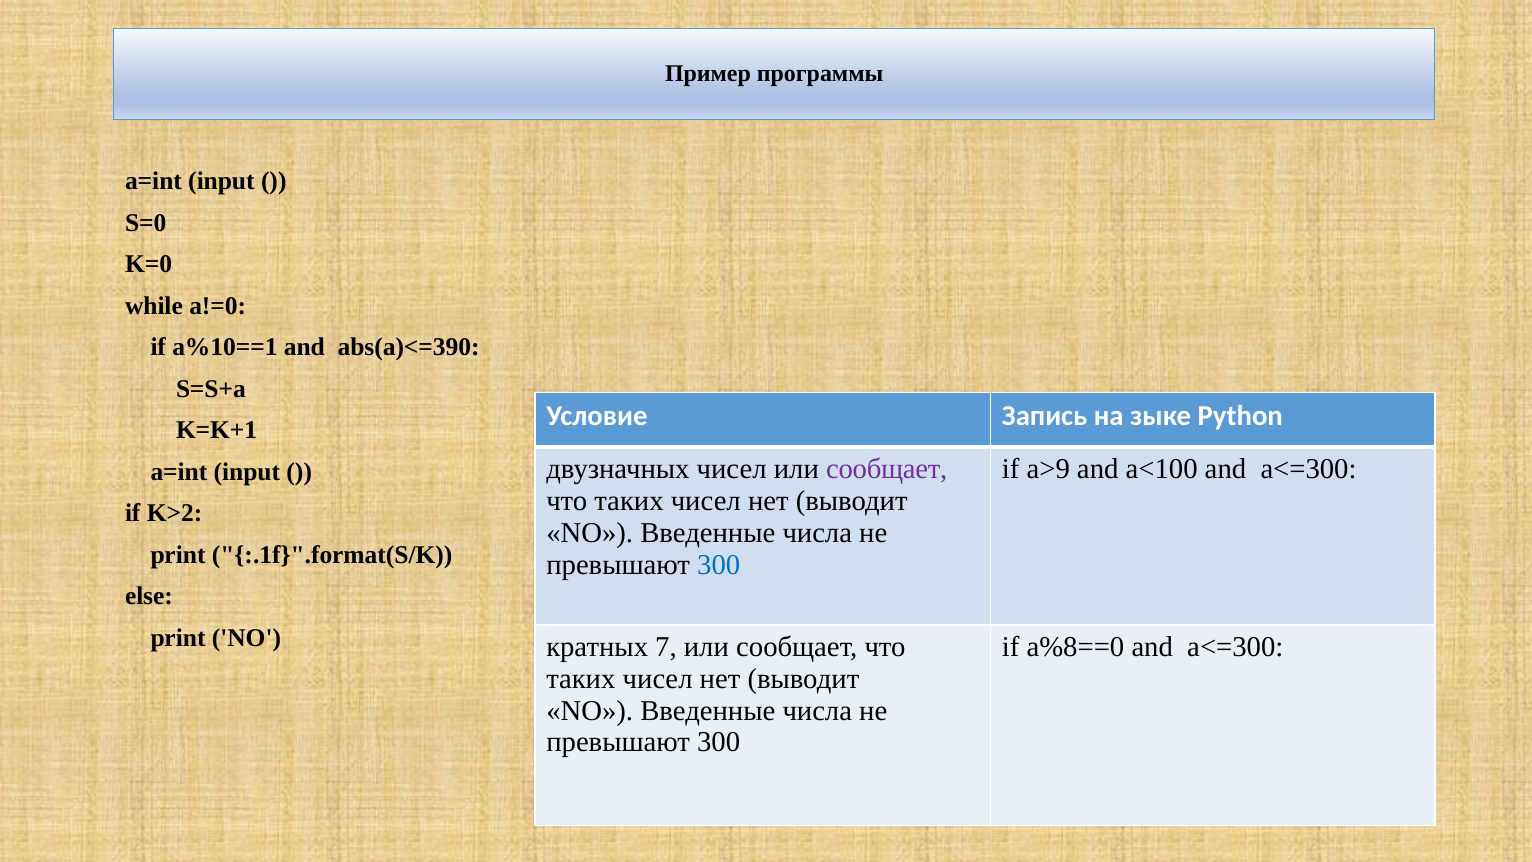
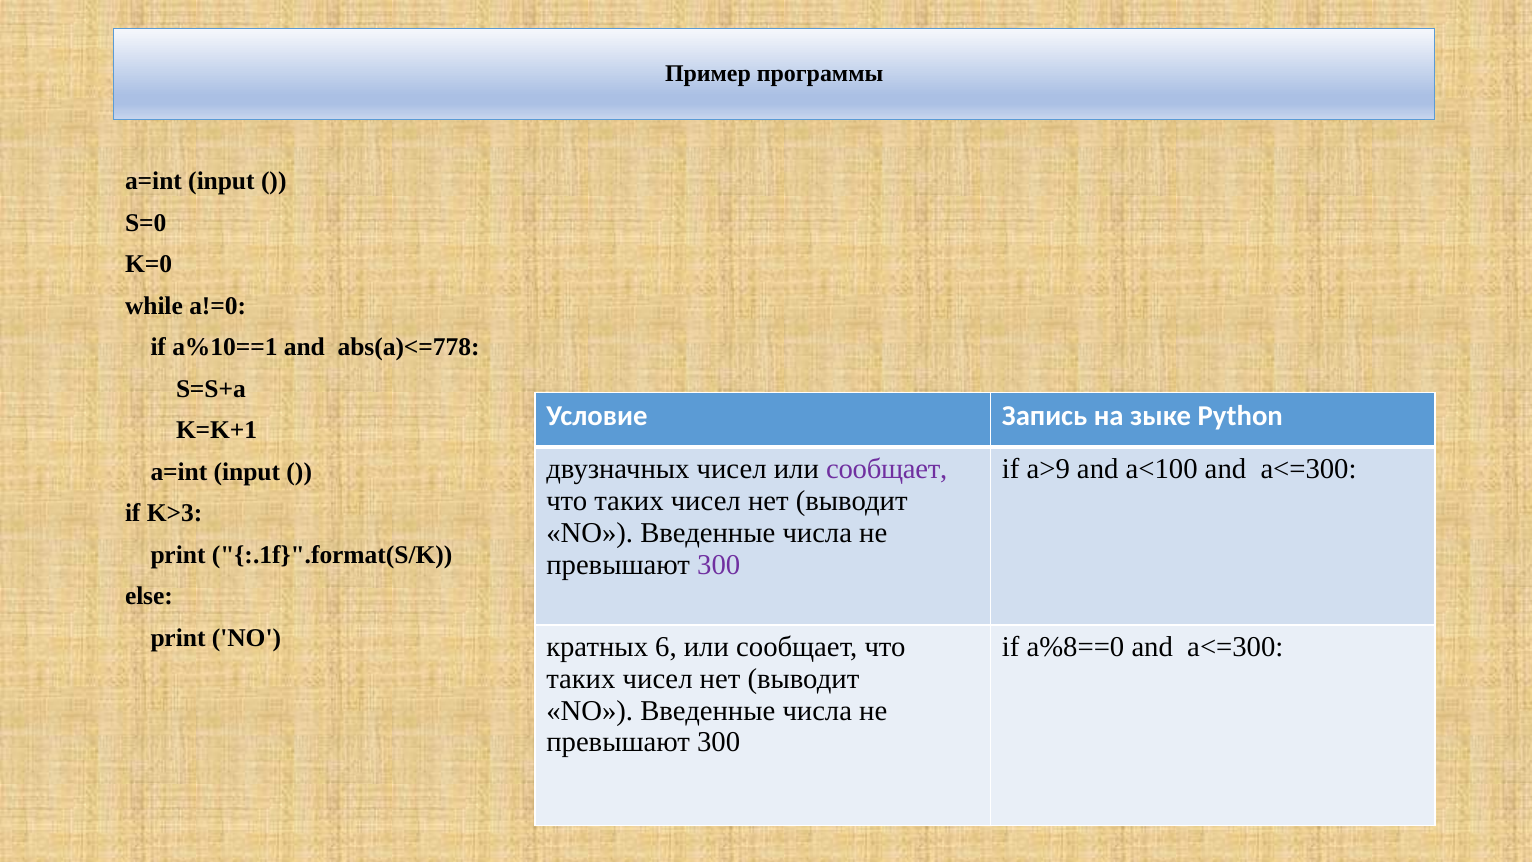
abs(a)<=390: abs(a)<=390 -> abs(a)<=778 (409, 347)
K>2: K>2 -> K>3 (175, 513)
300 colour: blue -> purple (719, 565)
7: 7 -> 6 (666, 647)
